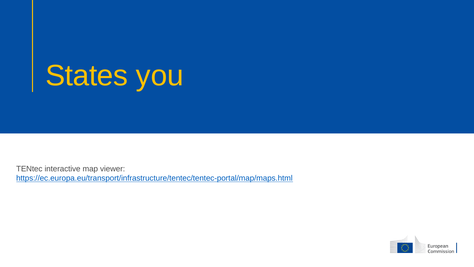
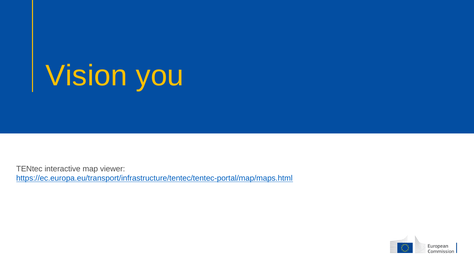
States: States -> Vision (86, 76)
